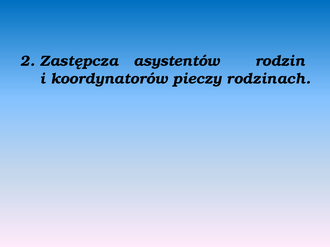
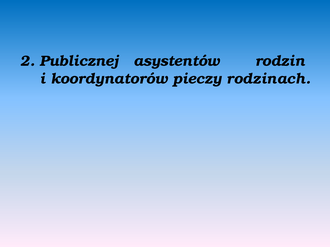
Zastępcza: Zastępcza -> Publicznej (79, 61)
